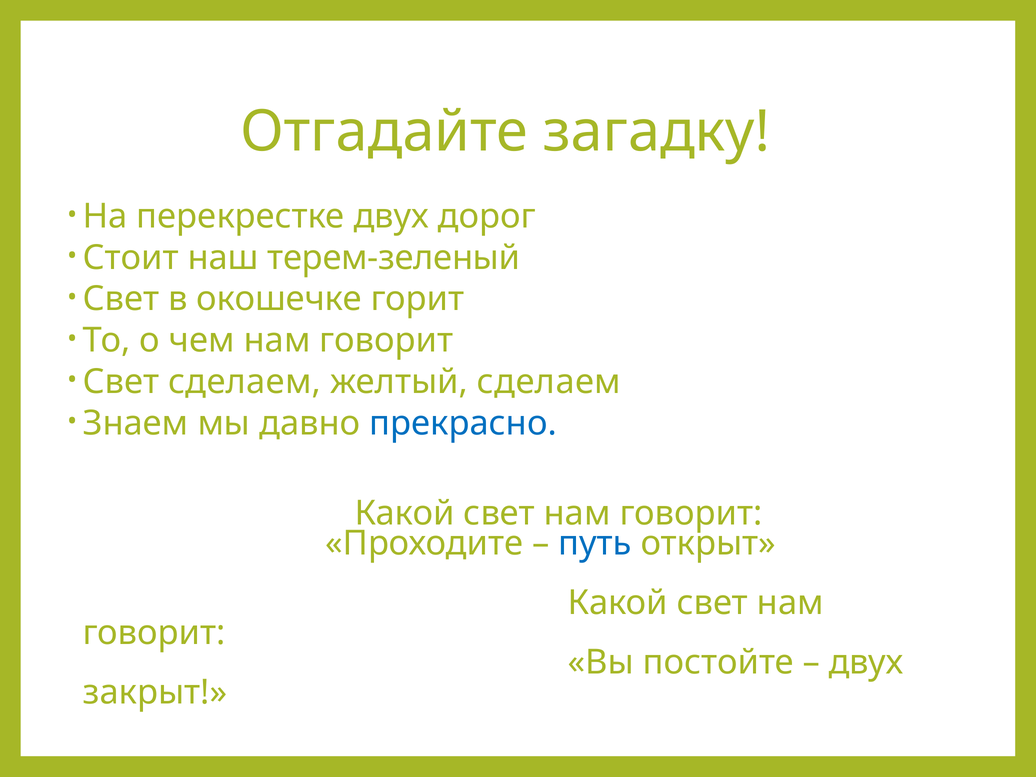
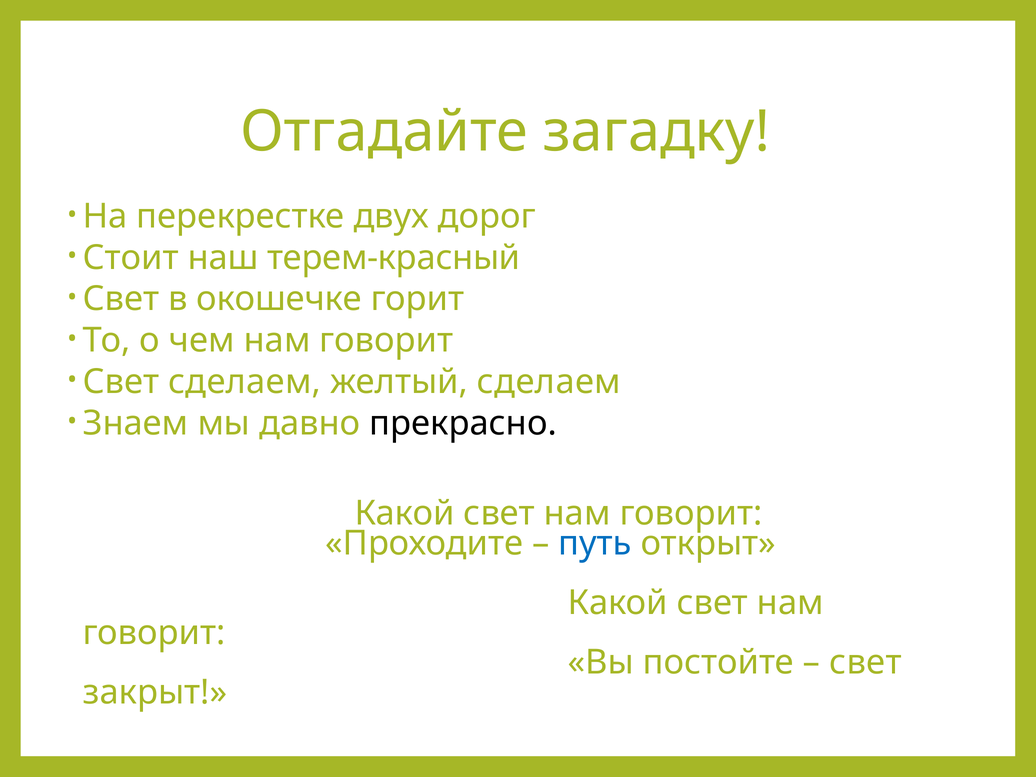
терем-зеленый: терем-зеленый -> терем-красный (394, 258)
прекрасно colour: blue -> black (463, 423)
двух: двух -> свет (866, 663)
